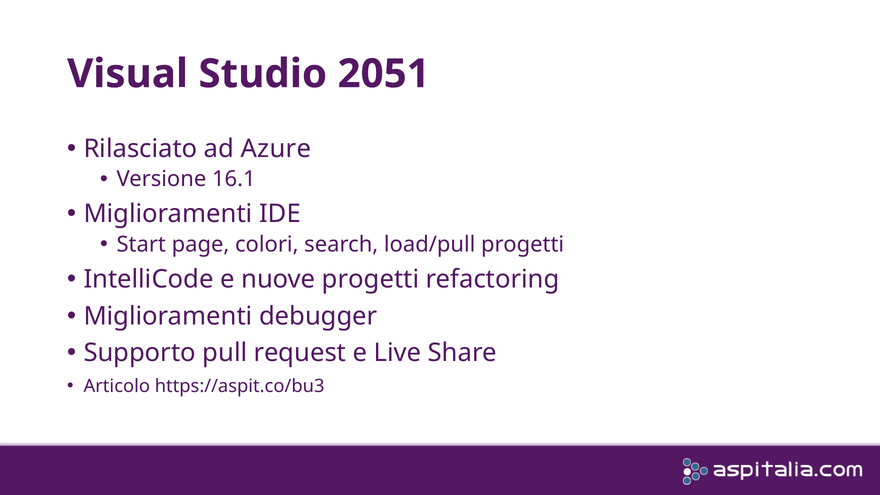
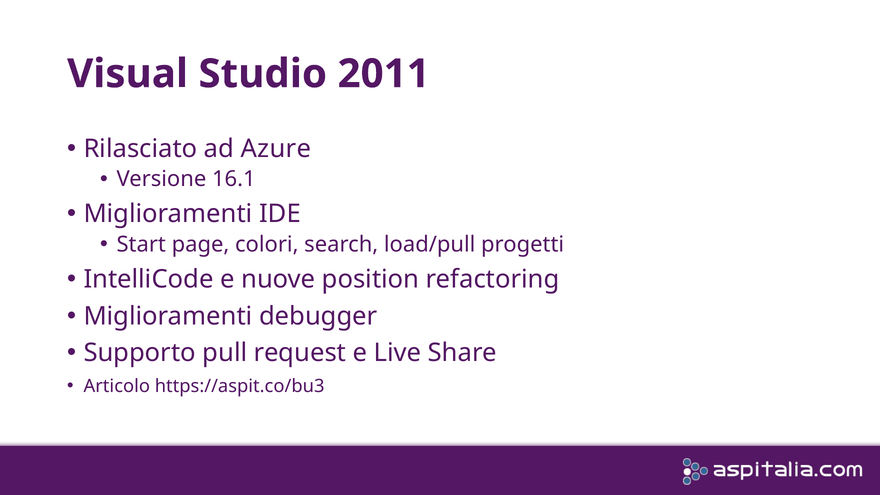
2051: 2051 -> 2011 (384, 74)
nuove progetti: progetti -> position (371, 279)
